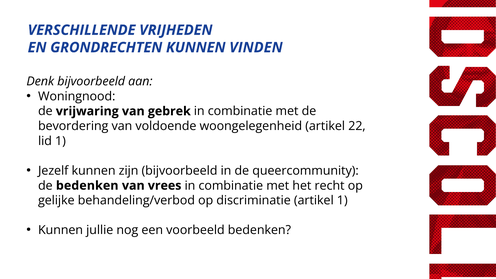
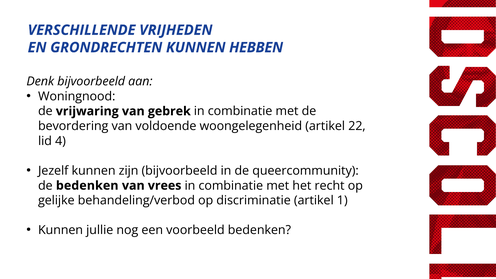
VINDEN: VINDEN -> HEBBEN (256, 47)
lid 1: 1 -> 4 (60, 141)
